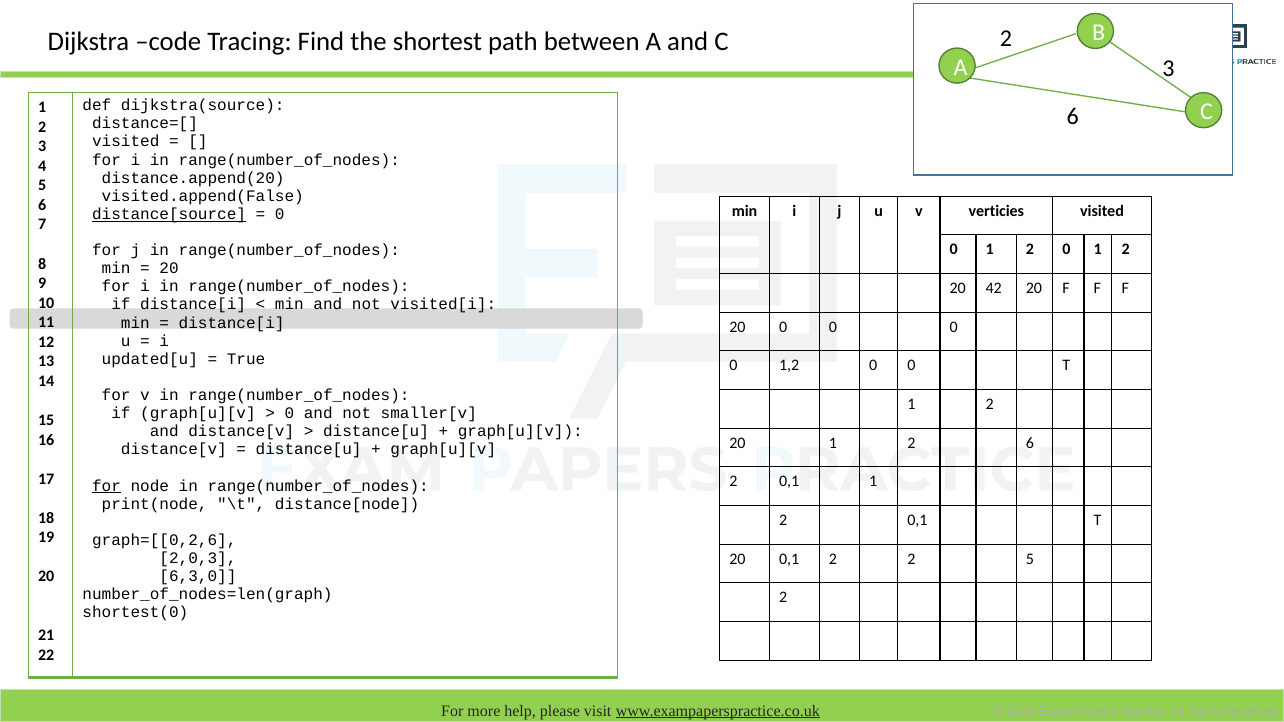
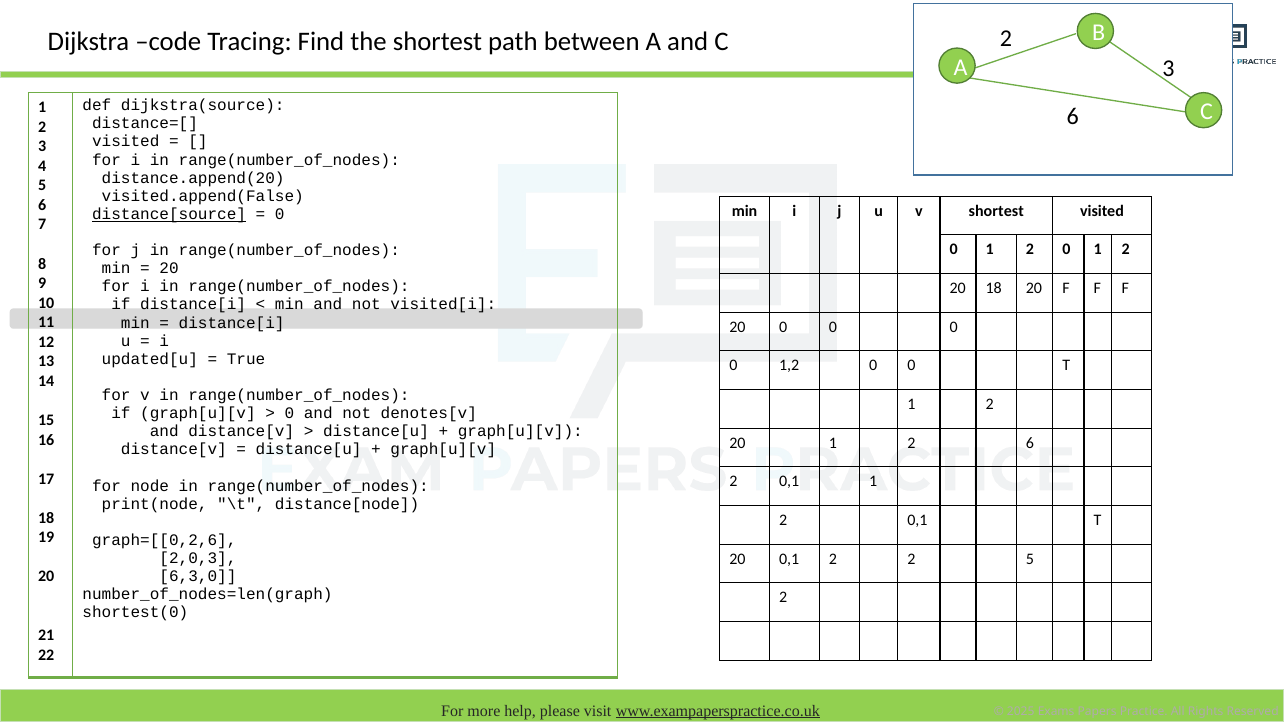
v verticies: verticies -> shortest (996, 212)
20 42: 42 -> 18 (994, 288)
smaller[v: smaller[v -> denotes[v (429, 414)
for underline: present -> none (106, 486)
